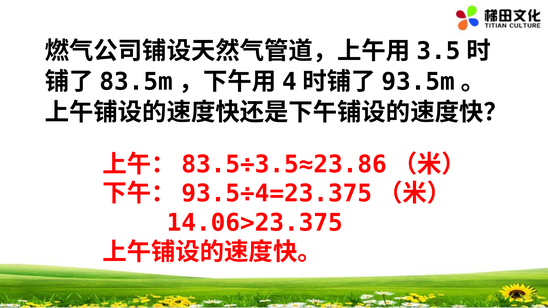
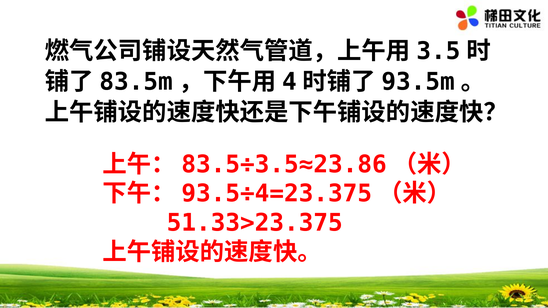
14.06>23.375: 14.06>23.375 -> 51.33>23.375 (255, 223)
